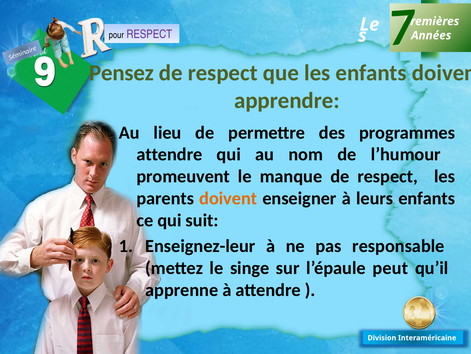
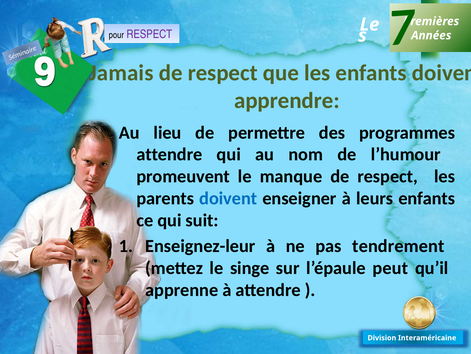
Pensez: Pensez -> Jamais (121, 73)
doivent colour: orange -> blue (228, 198)
responsable: responsable -> tendrement (398, 246)
